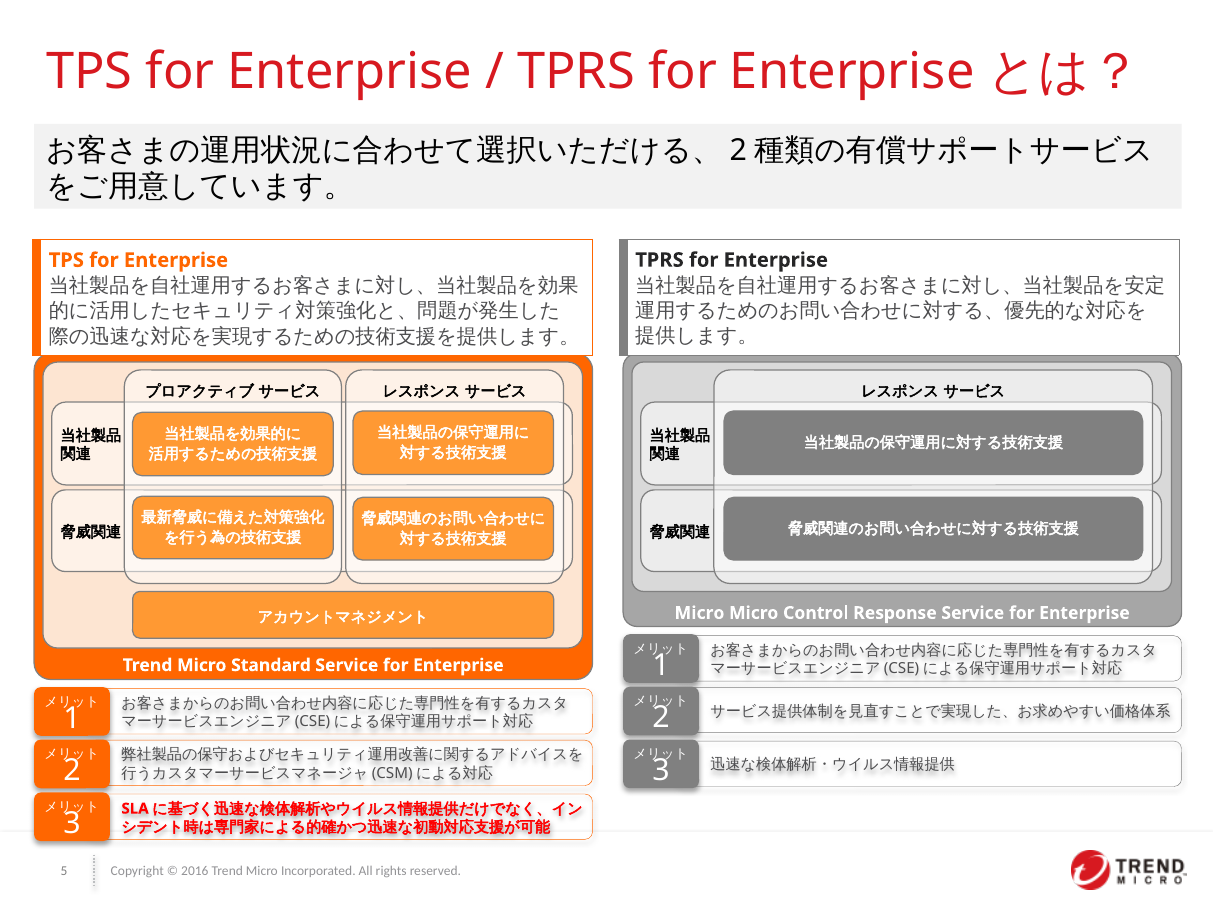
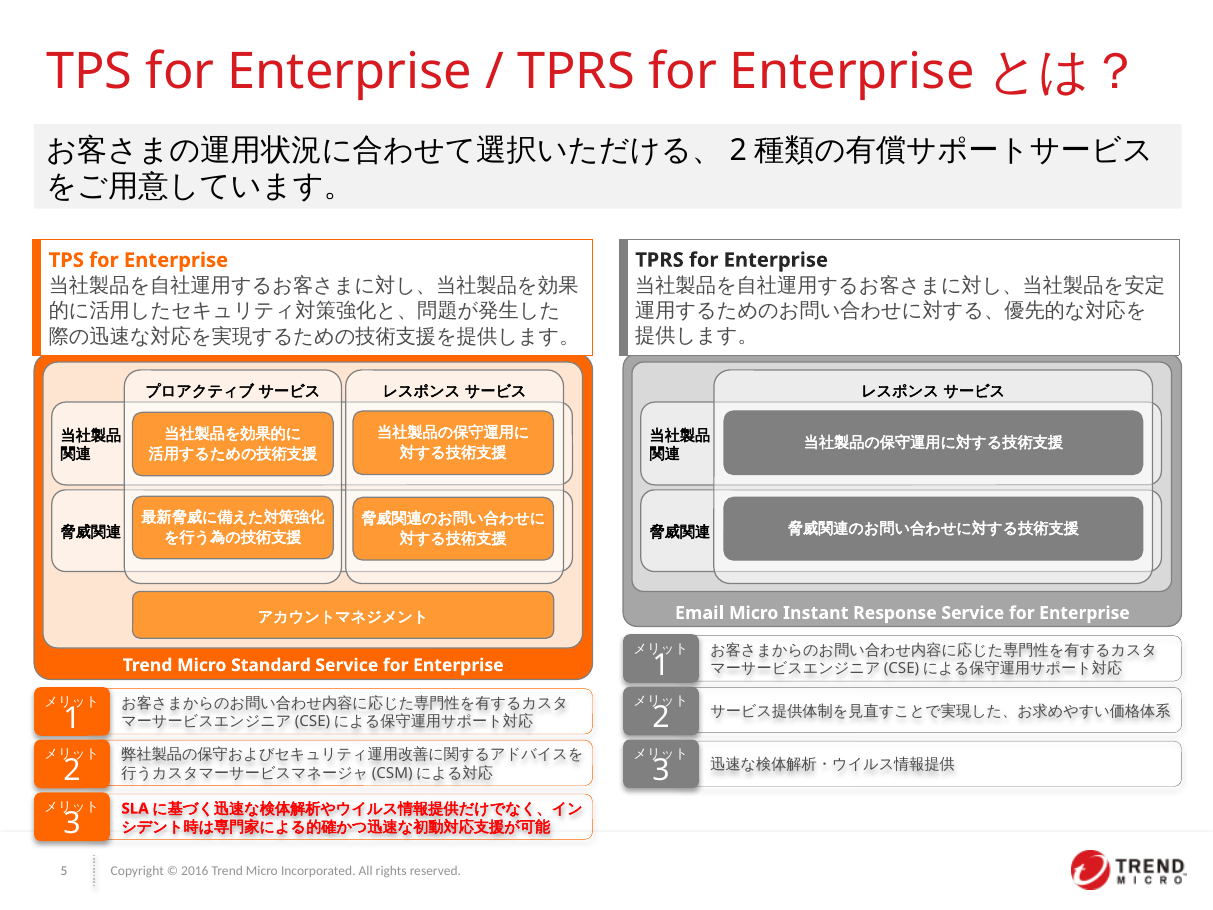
Micro: Micro -> Email (699, 613)
Control: Control -> Instant (816, 613)
